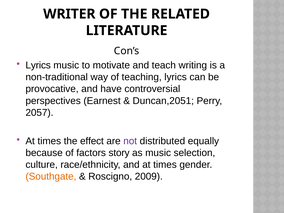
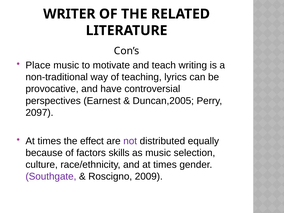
Lyrics: Lyrics -> Place (38, 65)
Duncan,2051: Duncan,2051 -> Duncan,2005 (163, 101)
2057: 2057 -> 2097 (39, 113)
story: story -> skills (119, 153)
Southgate colour: orange -> purple (51, 176)
